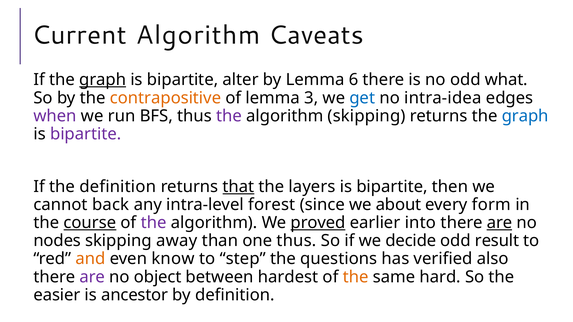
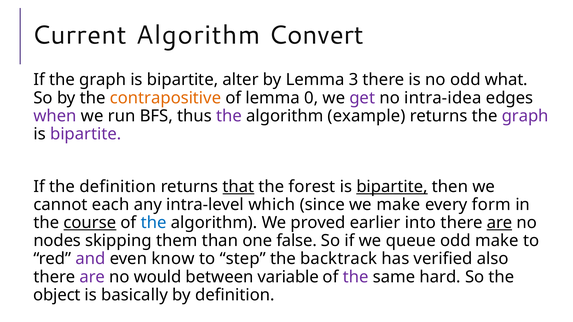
Caveats: Caveats -> Convert (316, 35)
graph underline: present -> none (103, 80)
6: 6 -> 3 (354, 80)
3: 3 -> 0 (311, 98)
get colour: blue -> purple (362, 98)
algorithm skipping: skipping -> example (367, 116)
graph colour: blue -> purple (525, 116)
layers: layers -> forest (312, 187)
bipartite underline: none -> present (392, 187)
back: back -> each (111, 205)
forest: forest -> which (272, 205)
we about: about -> make (398, 205)
the colour: purple -> blue (154, 223)
proved underline: present -> none (318, 223)
away: away -> them (177, 241)
one thus: thus -> false (297, 241)
decide: decide -> queue (411, 241)
odd result: result -> make (497, 241)
and colour: orange -> purple (90, 259)
questions: questions -> backtrack (339, 259)
object: object -> would (158, 277)
hardest: hardest -> variable (288, 277)
the colour: orange -> purple (356, 277)
easier: easier -> object (57, 295)
ancestor: ancestor -> basically (135, 295)
